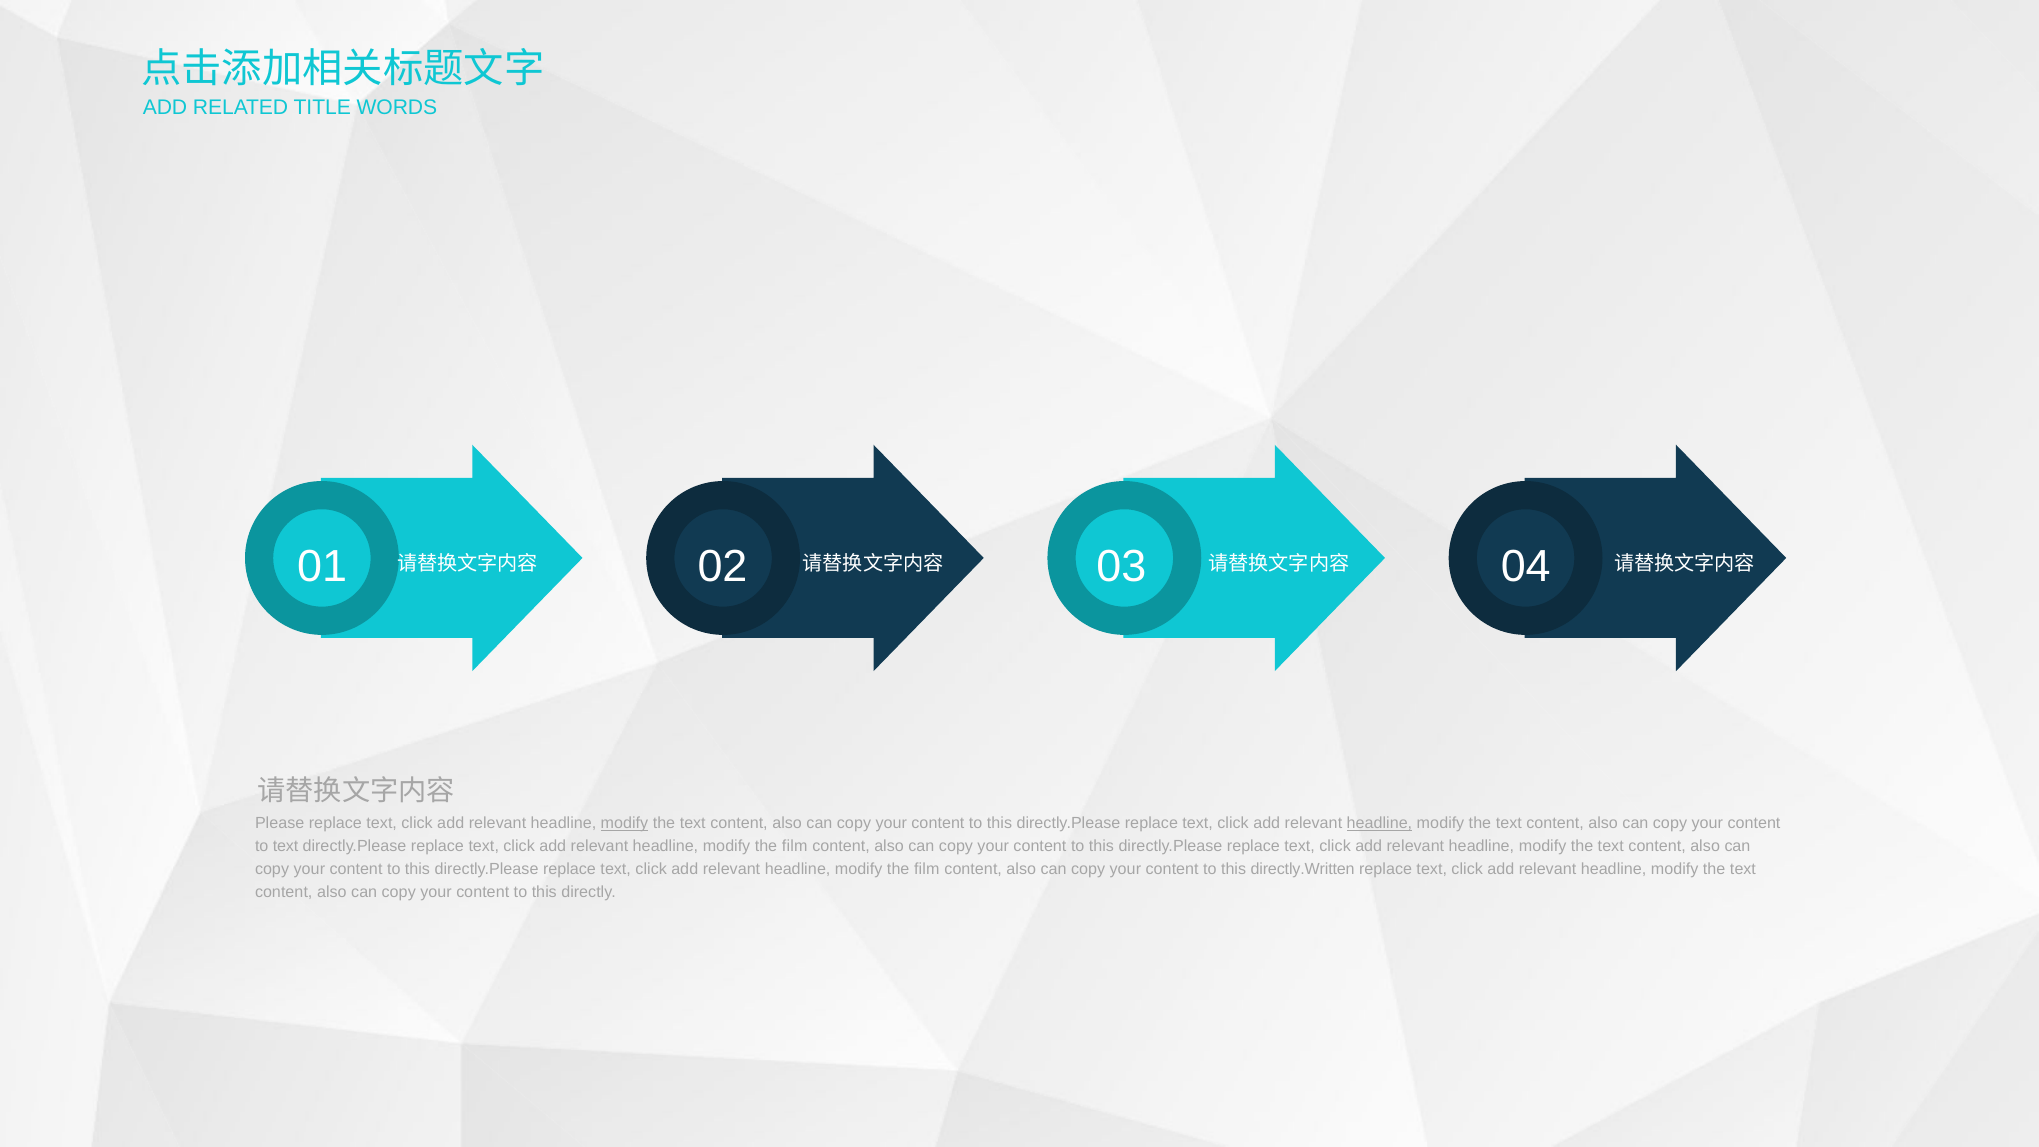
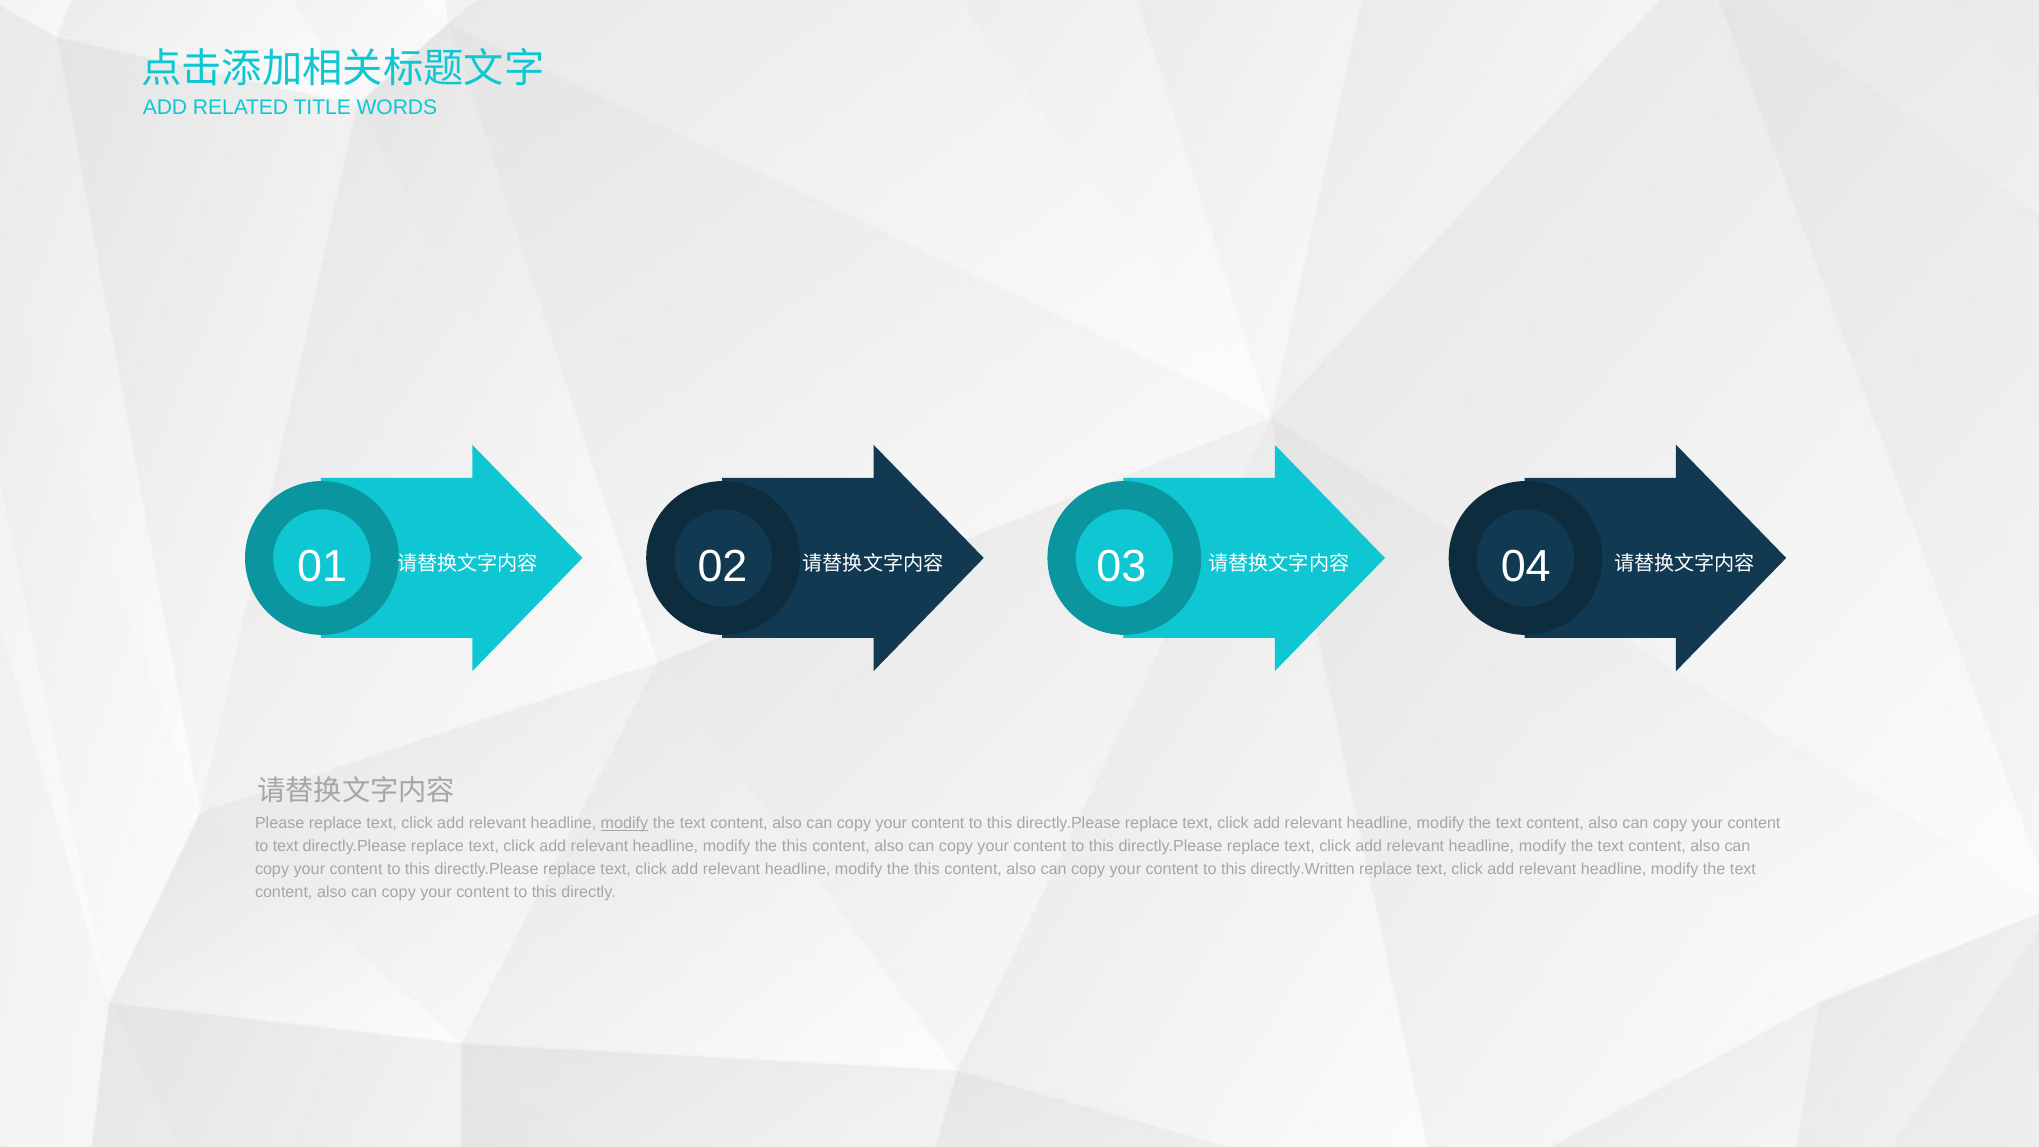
headline underline: present -> none (1379, 823)
film: film -> this (795, 846)
film: film -> this (927, 869)
